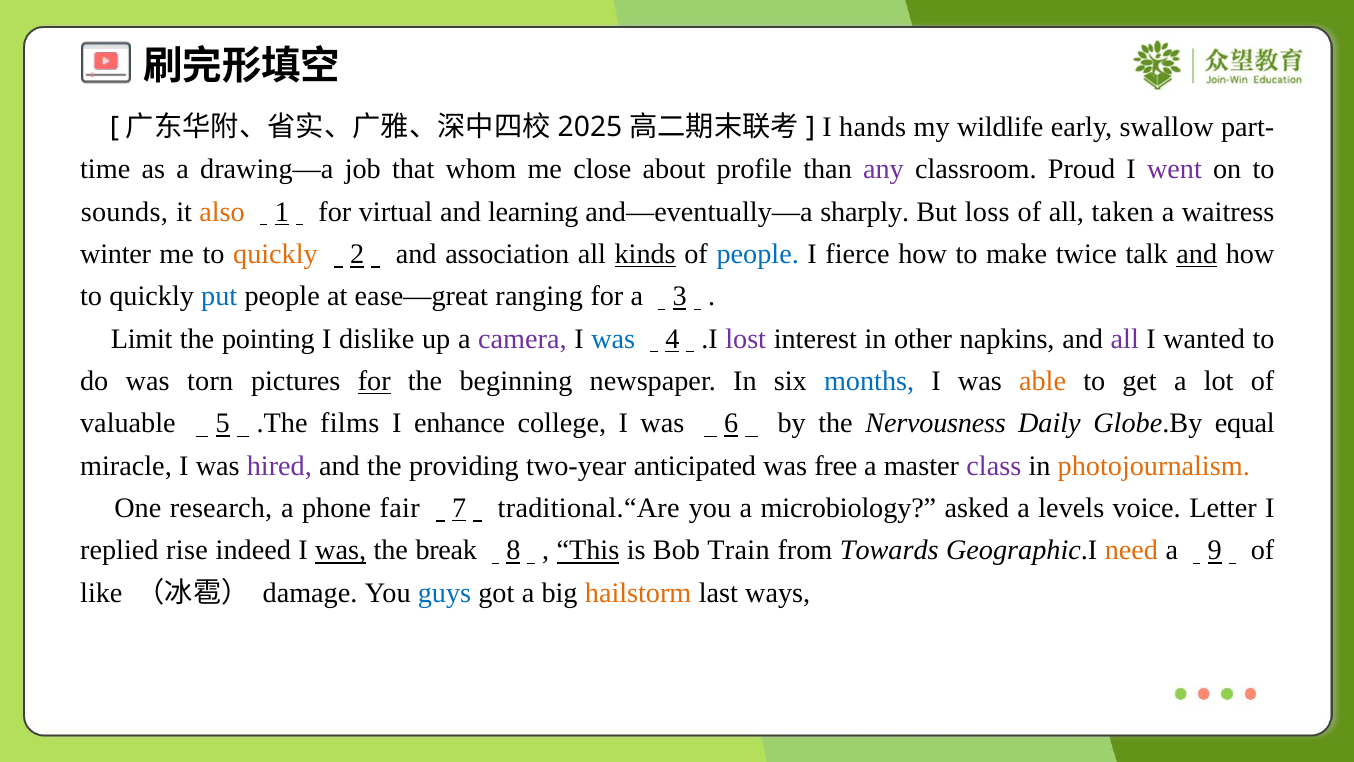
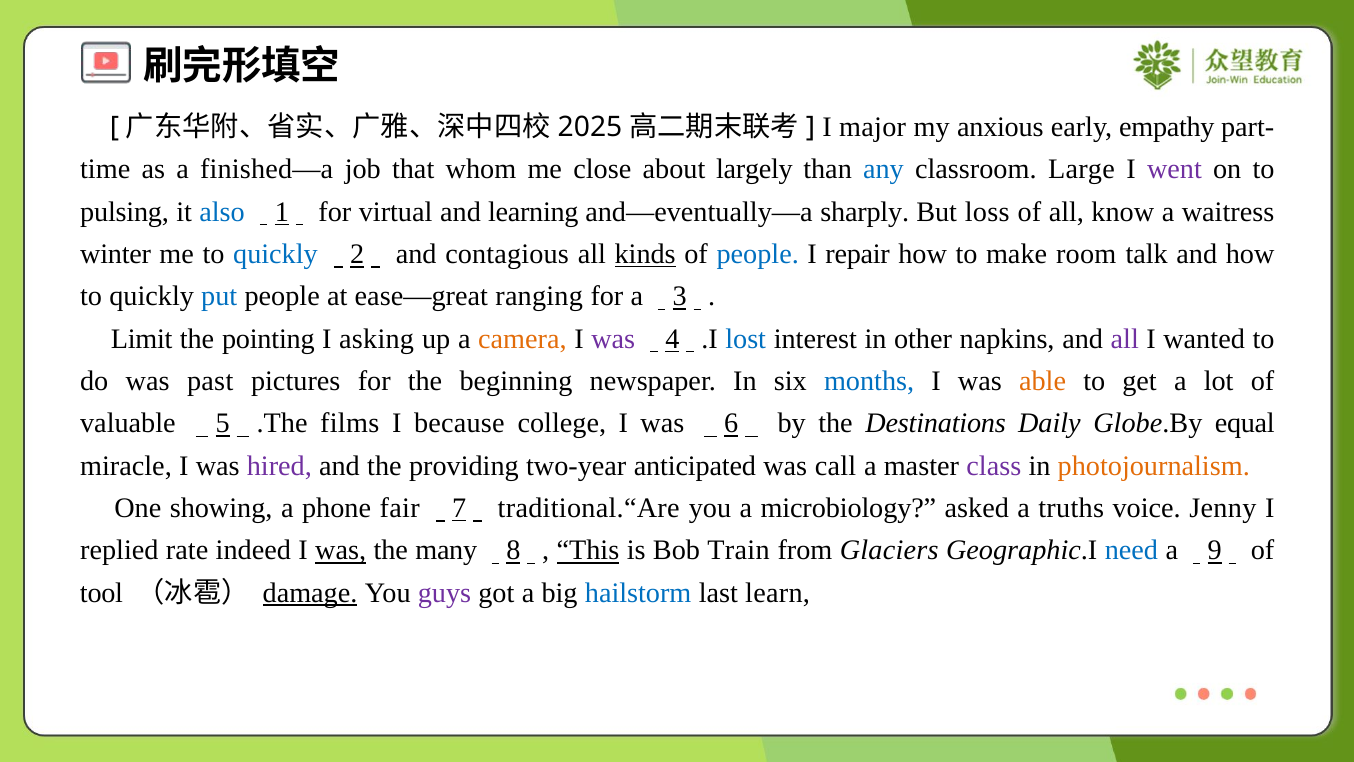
hands: hands -> major (873, 127)
wildlife: wildlife -> anxious (1000, 127)
swallow: swallow -> empathy (1167, 127)
drawing—a: drawing—a -> finished—a (267, 170)
profile: profile -> largely (754, 170)
any colour: purple -> blue (883, 170)
Proud: Proud -> Large (1081, 170)
sounds: sounds -> pulsing (125, 212)
also colour: orange -> blue (222, 212)
taken: taken -> know (1123, 212)
quickly colour: orange -> blue (275, 254)
association: association -> contagious (507, 254)
fierce: fierce -> repair (858, 254)
twice: twice -> room (1086, 254)
and underline: present -> none (1197, 254)
dislike: dislike -> asking (377, 339)
camera colour: purple -> orange (522, 339)
was colour: blue -> purple (613, 339)
lost colour: purple -> blue (746, 339)
torn: torn -> past (210, 381)
for underline: present -> none (374, 381)
enhance: enhance -> because (459, 423)
Nervousness: Nervousness -> Destinations (936, 423)
free: free -> call (836, 466)
research: research -> showing (221, 508)
levels: levels -> truths (1071, 508)
Letter: Letter -> Jenny (1223, 508)
rise: rise -> rate (187, 550)
break: break -> many (446, 550)
Towards: Towards -> Glaciers (889, 550)
need colour: orange -> blue (1131, 550)
like: like -> tool (101, 593)
damage underline: none -> present (310, 593)
guys colour: blue -> purple (444, 593)
hailstorm colour: orange -> blue (638, 593)
ways: ways -> learn (778, 593)
